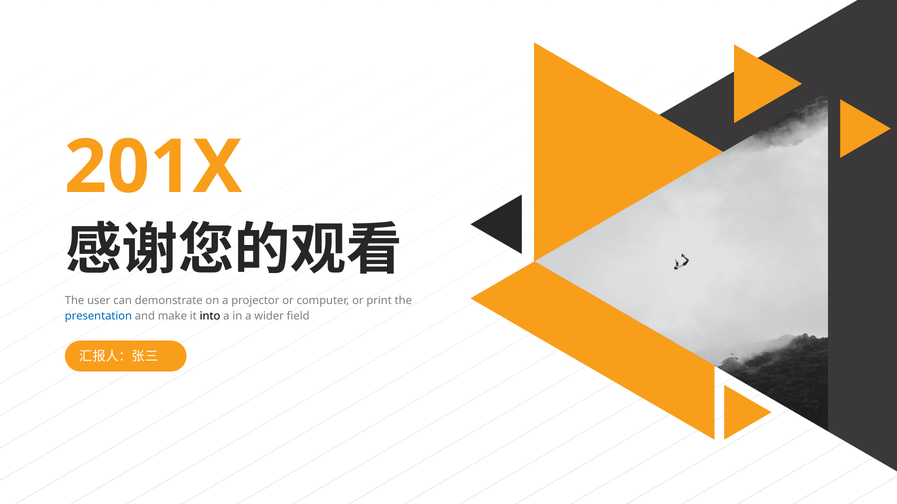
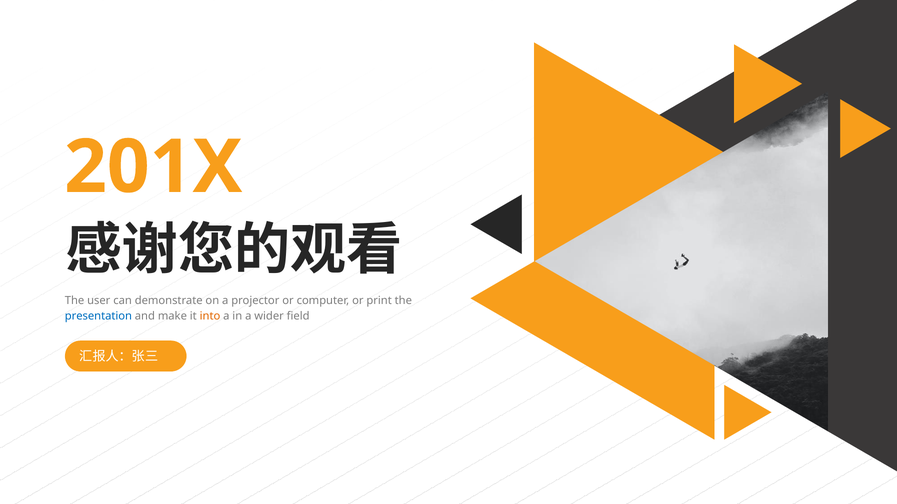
into colour: black -> orange (210, 316)
